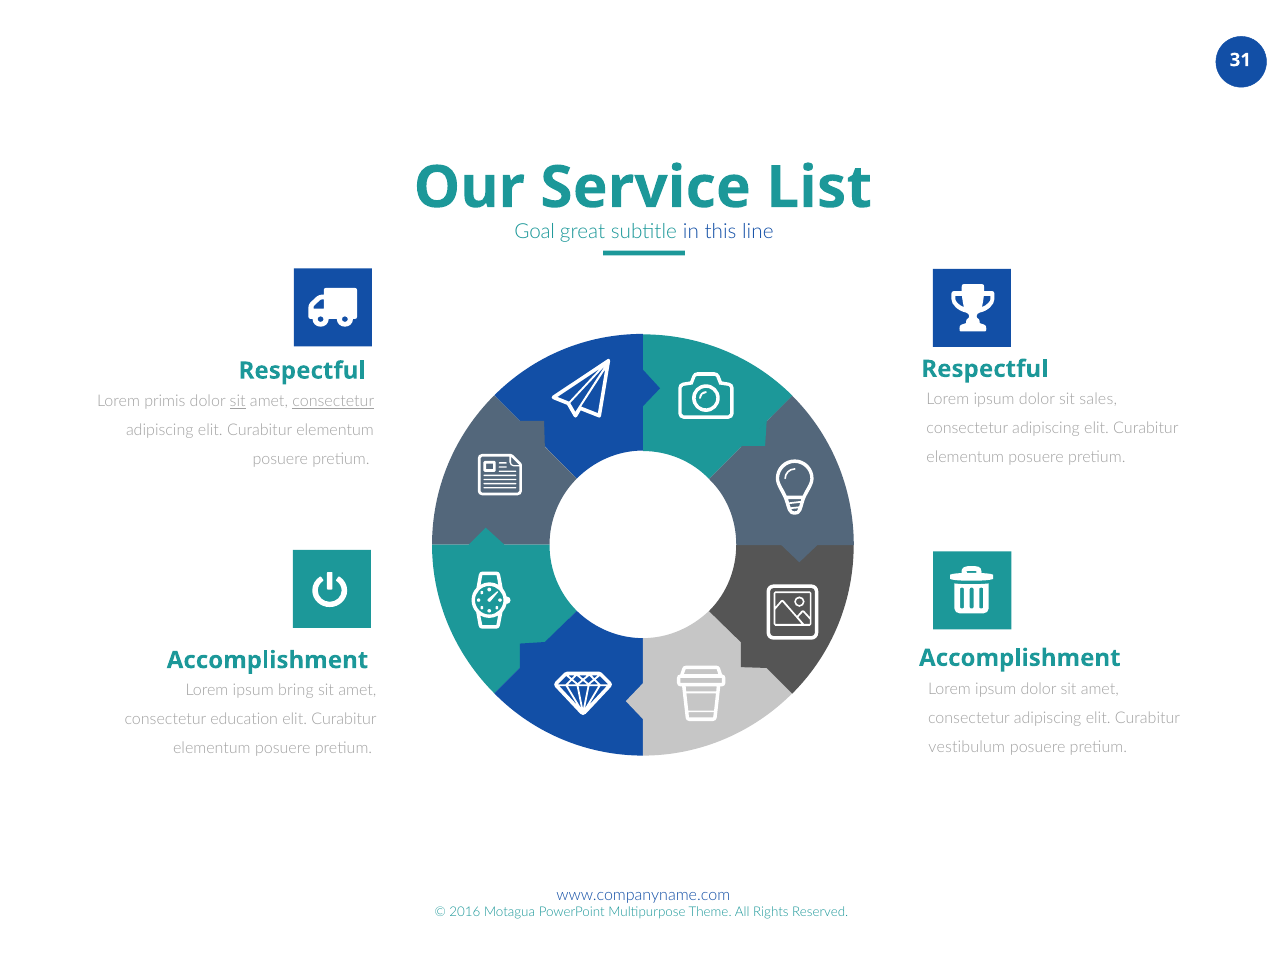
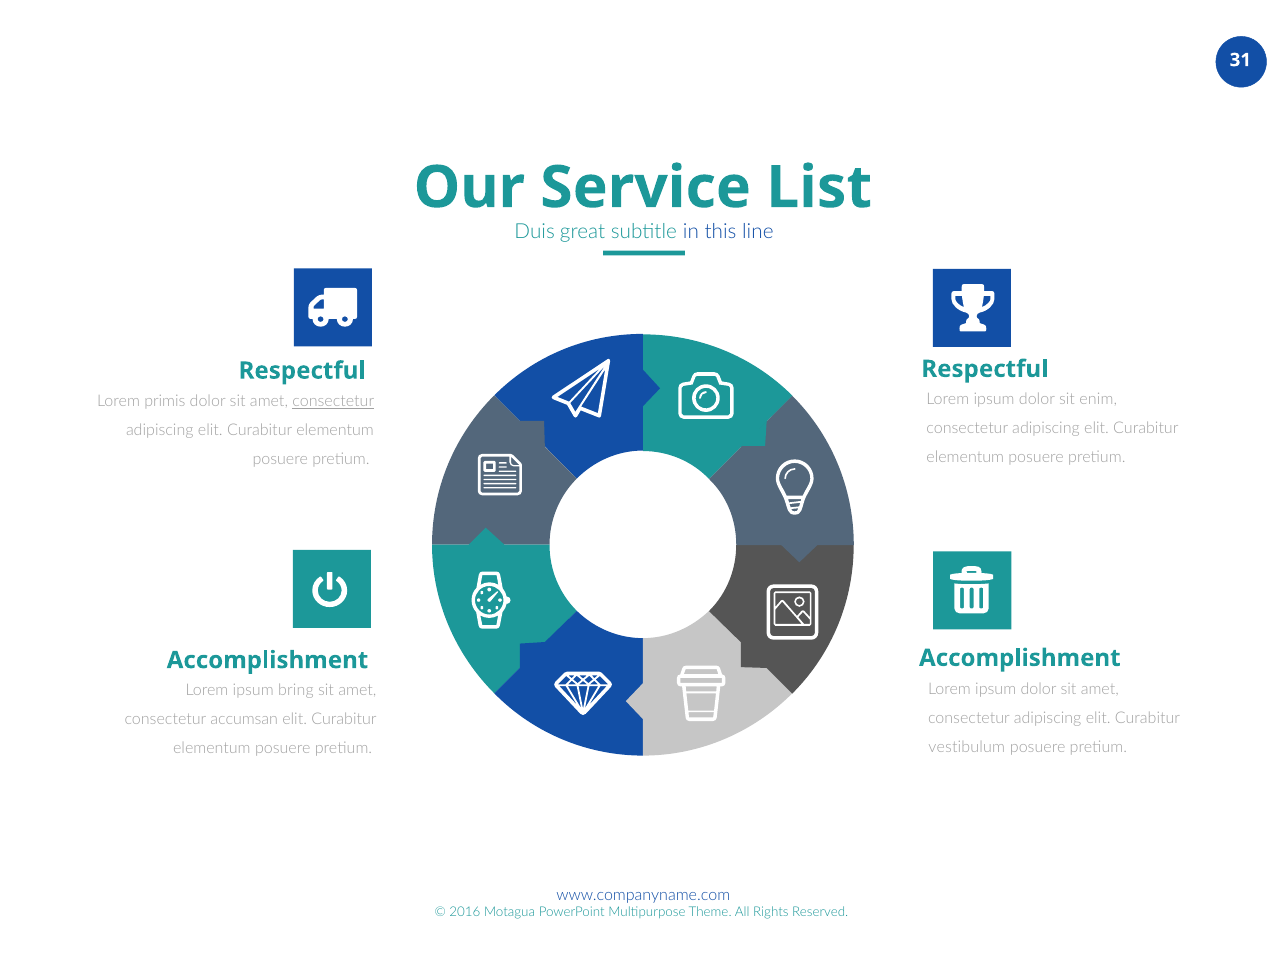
Goal: Goal -> Duis (535, 231)
sales: sales -> enim (1098, 400)
sit underline: present -> none (238, 401)
education: education -> accumsan (244, 720)
